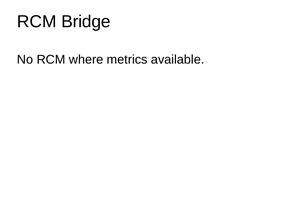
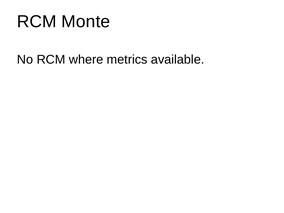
Bridge: Bridge -> Monte (86, 22)
